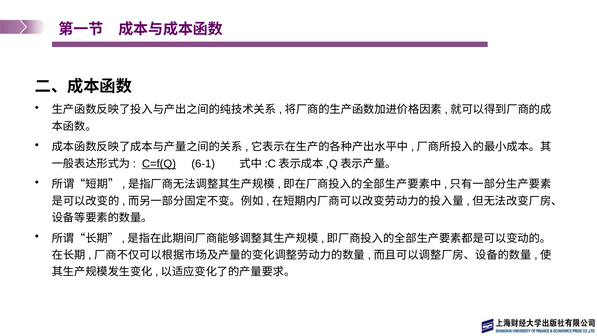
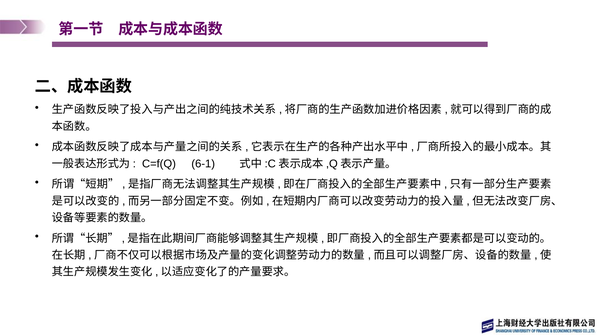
C=f(Q underline: present -> none (159, 164)
